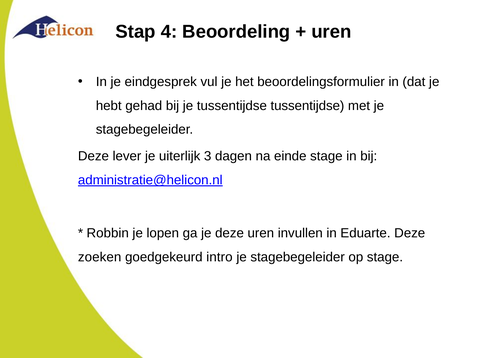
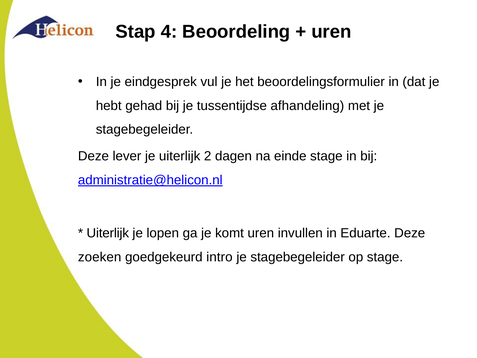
tussentijdse tussentijdse: tussentijdse -> afhandeling (307, 106)
3: 3 -> 2 (208, 156)
Robbin: Robbin -> Uiterlijk (108, 233)
je deze: deze -> komt (229, 233)
